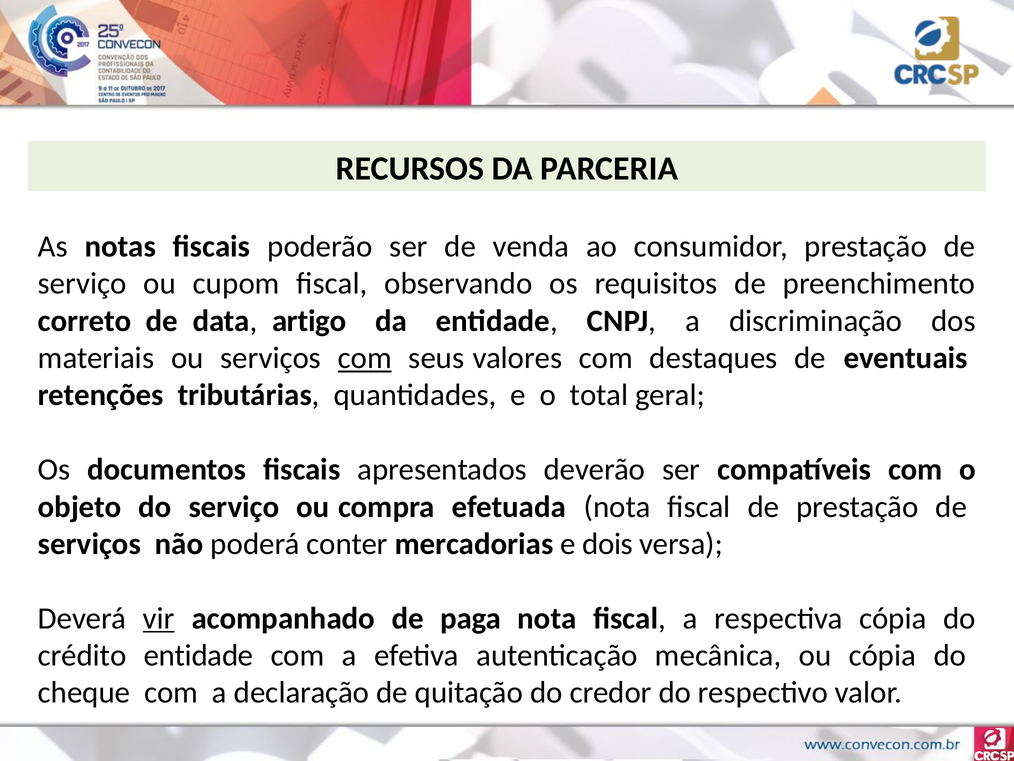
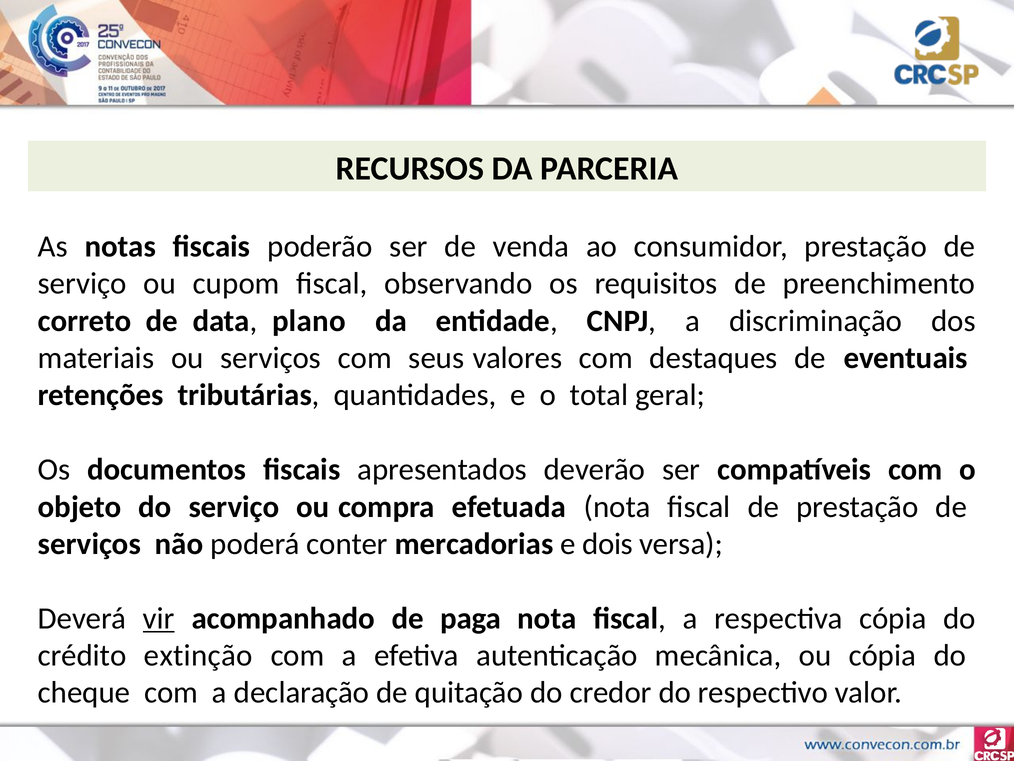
artigo: artigo -> plano (309, 321)
com underline: present -> none (365, 358)
crédito entidade: entidade -> extinção (198, 655)
